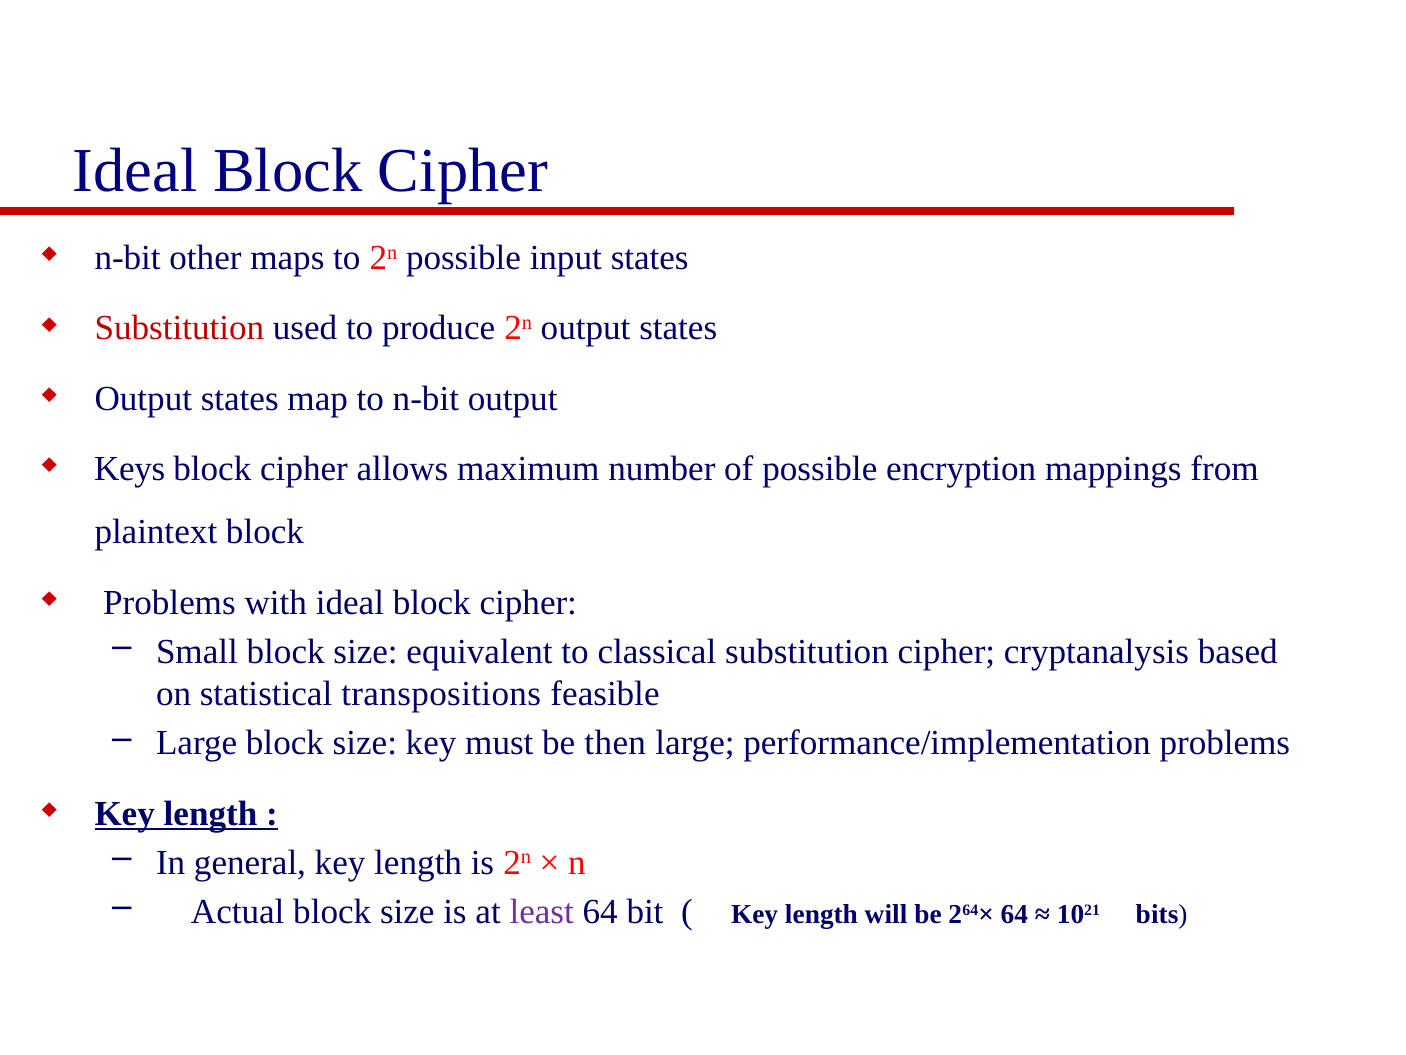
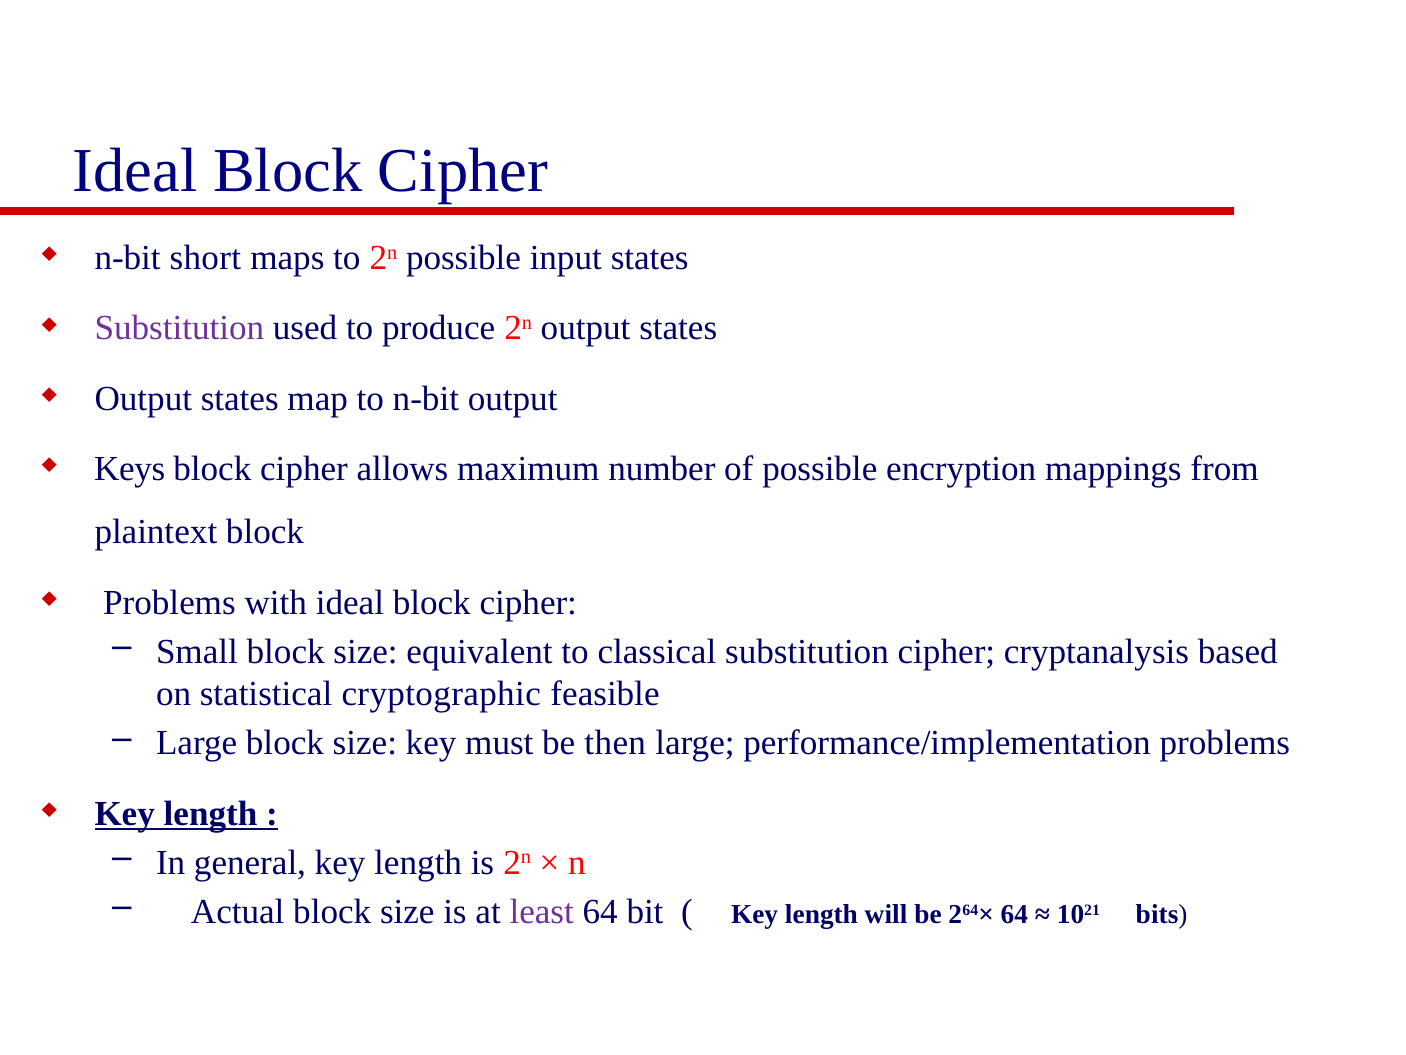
other: other -> short (205, 258)
Substitution colour: red -> purple (179, 328)
transpositions: transpositions -> cryptographic (441, 694)
